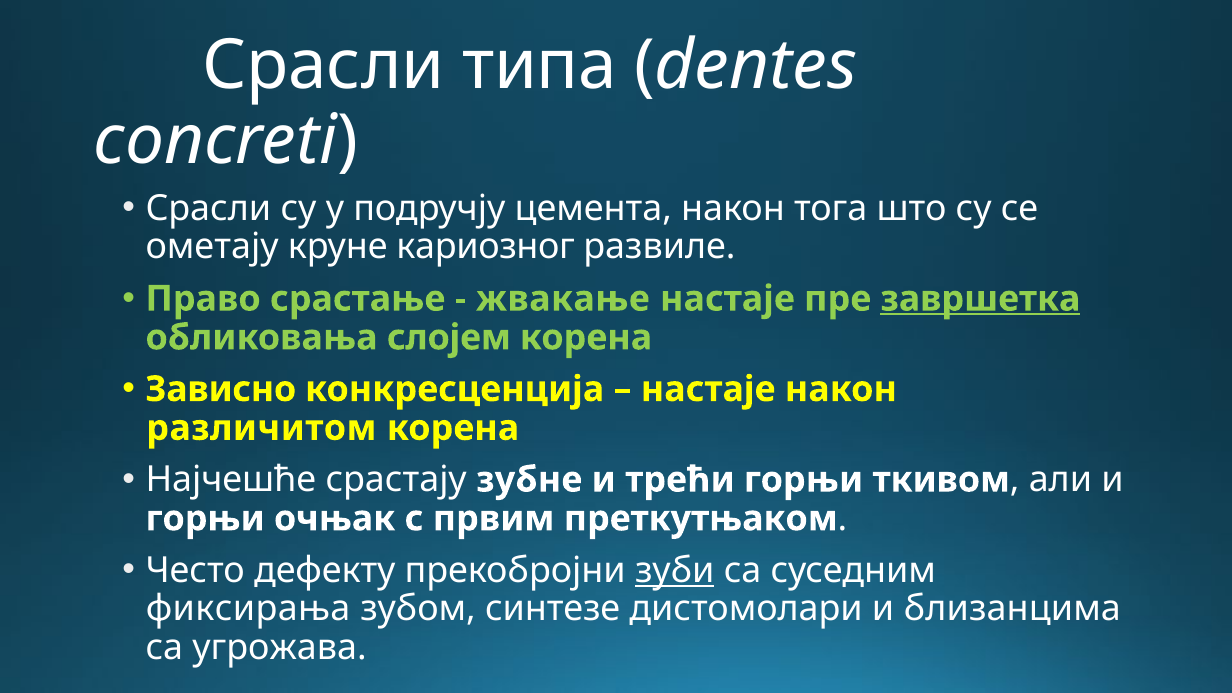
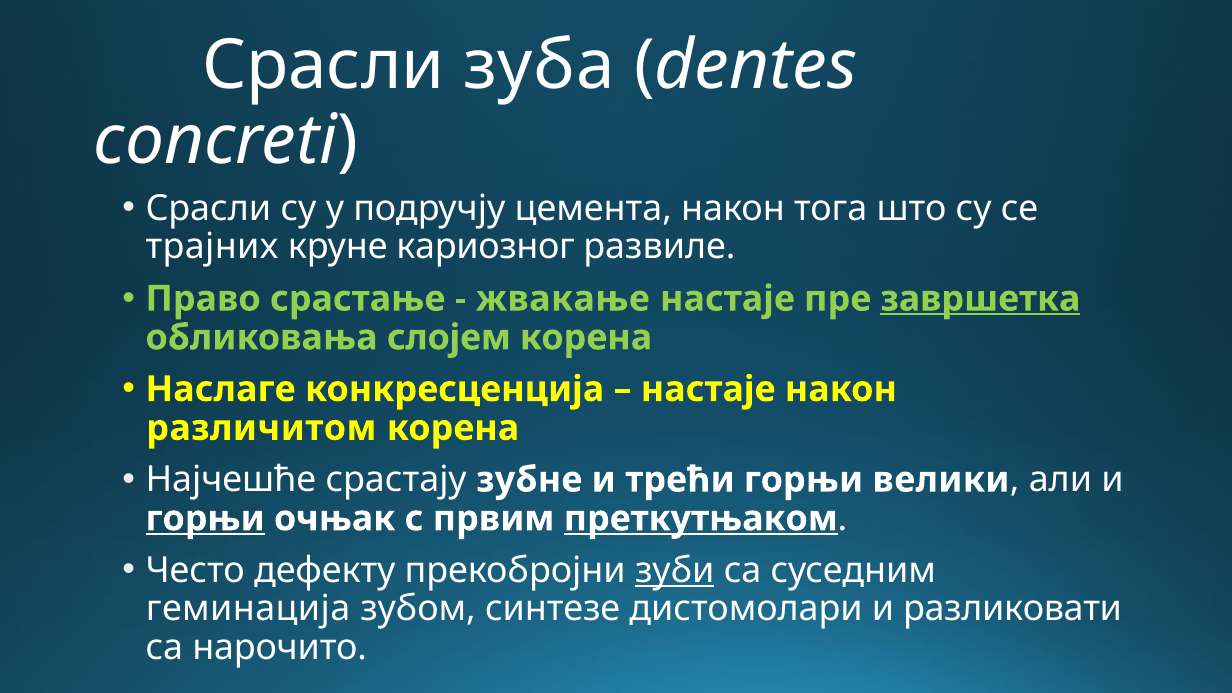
типа: типа -> зуба (539, 66)
ометају: ометају -> трајних (212, 247)
Зависно: Зависно -> Наслаге (221, 389)
ткивом: ткивом -> велики (941, 480)
горњи underline: none -> present (205, 519)
преткутњаком underline: none -> present (701, 519)
фиксирања: фиксирања -> геминација (248, 609)
близанцима: близанцима -> разликовати (1013, 609)
угрожава: угрожава -> нарочито (280, 648)
